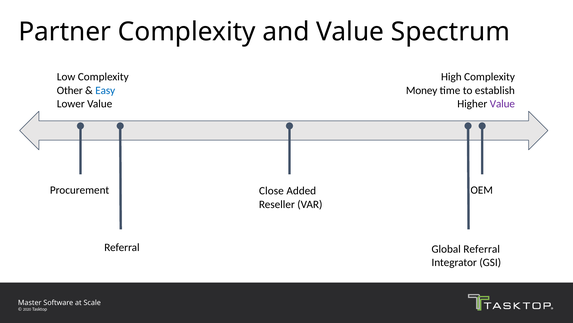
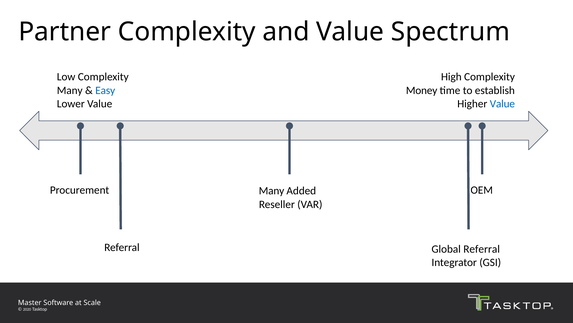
Other: Other -> Many (70, 90)
Value colour: purple -> blue (502, 104)
Close: Close -> Many (272, 191)
